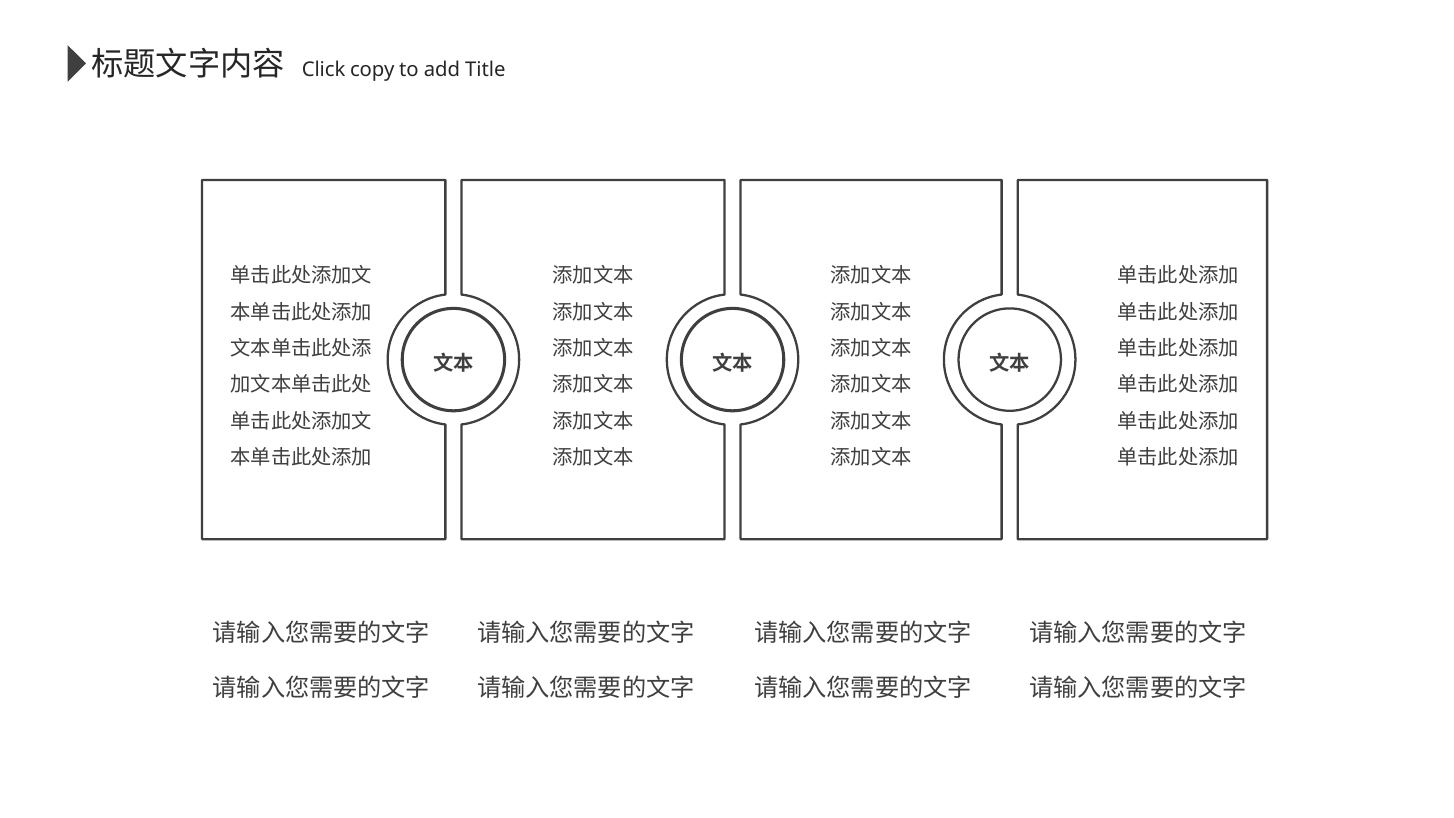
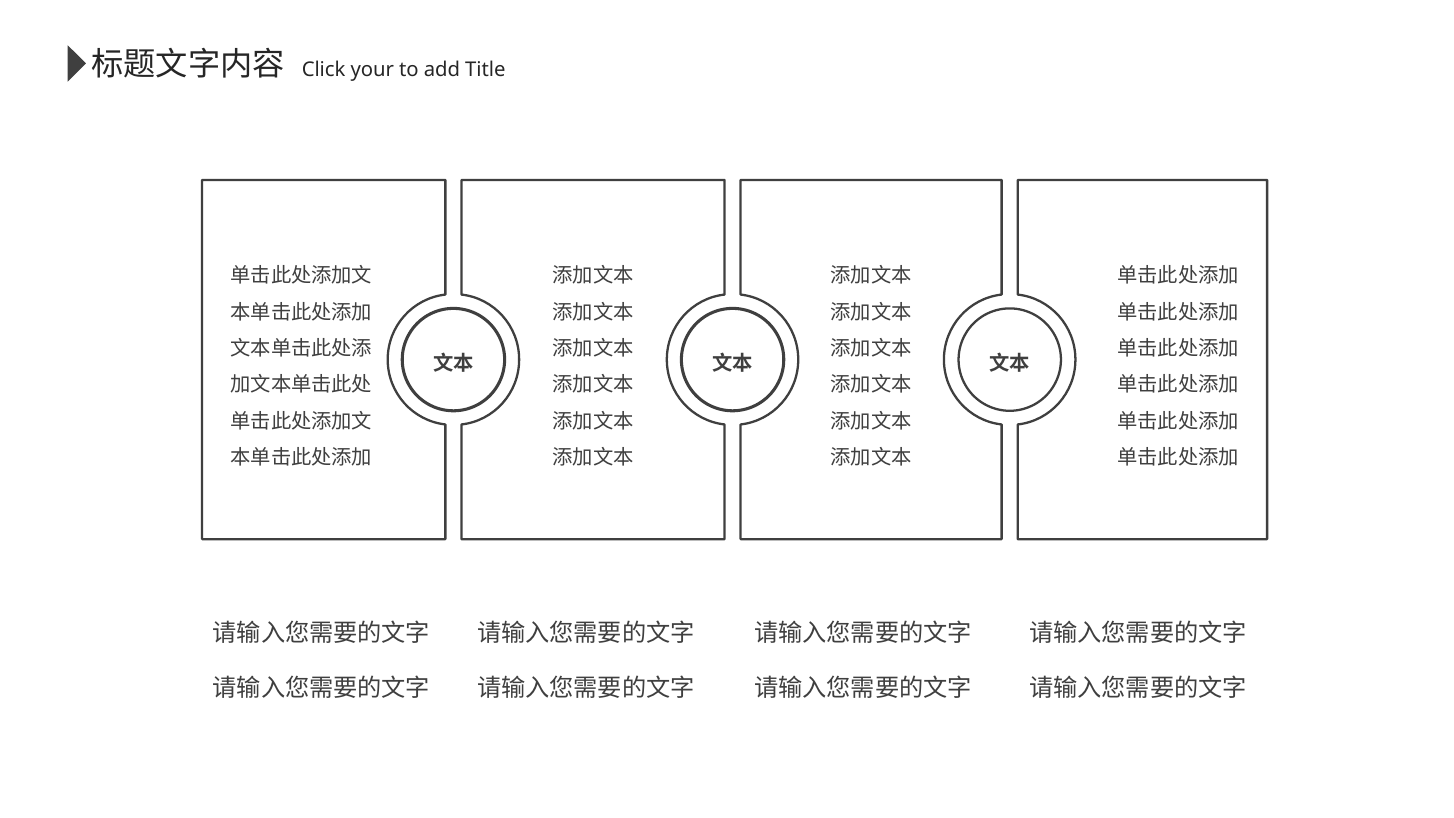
copy: copy -> your (372, 70)
